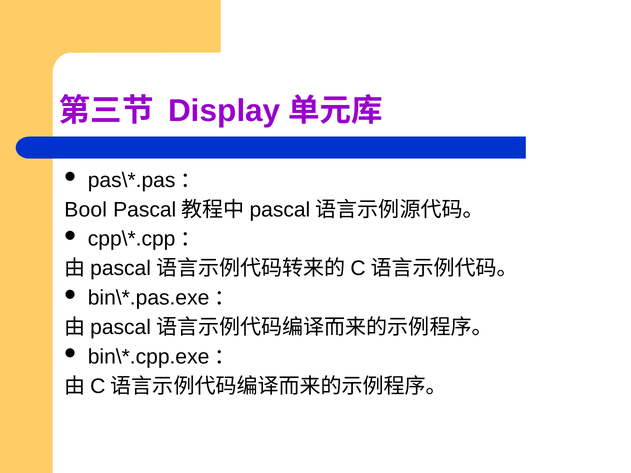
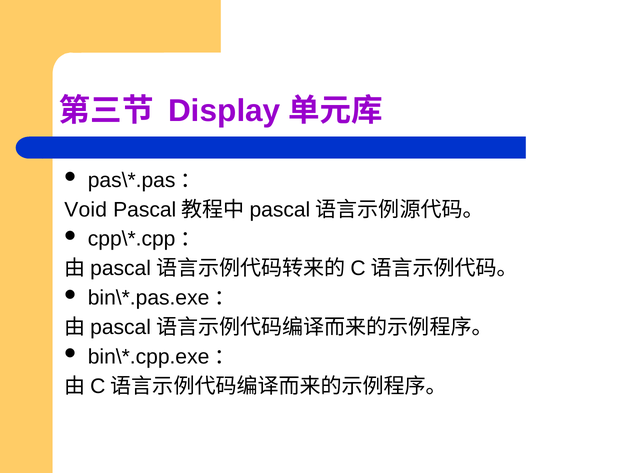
Bool: Bool -> Void (86, 210)
